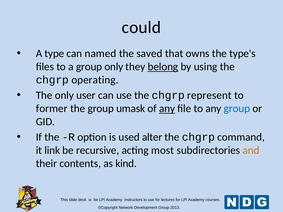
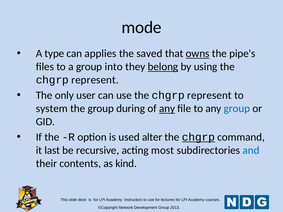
could: could -> mode (142, 27)
named: named -> applies (101, 54)
owns underline: none -> present (198, 54)
type's: type's -> pipe's (242, 54)
group only: only -> into (114, 67)
operating: operating -> represent (95, 80)
former: former -> system (52, 109)
umask: umask -> during (131, 109)
chgrp underline: none -> present (198, 137)
link: link -> last (52, 151)
and colour: orange -> blue (251, 151)
